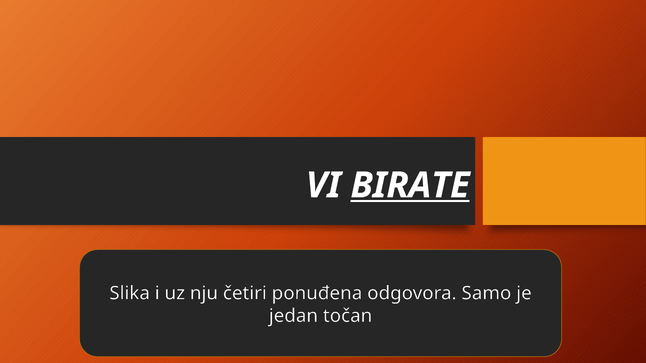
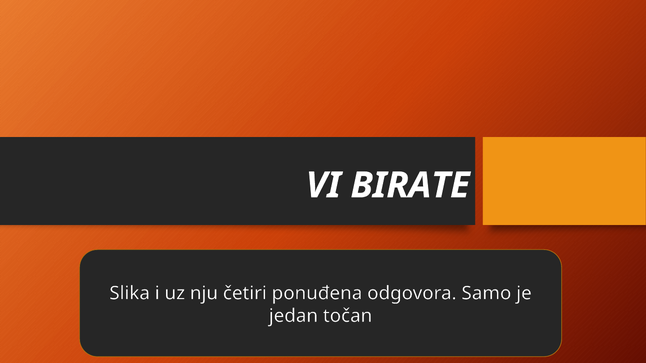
BIRATE underline: present -> none (410, 186)
